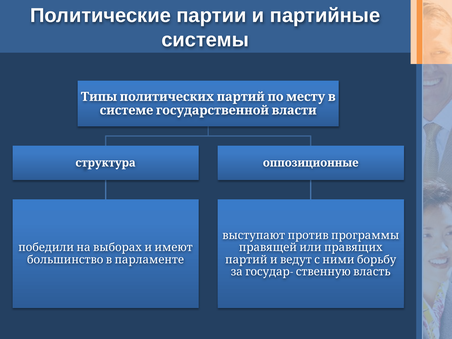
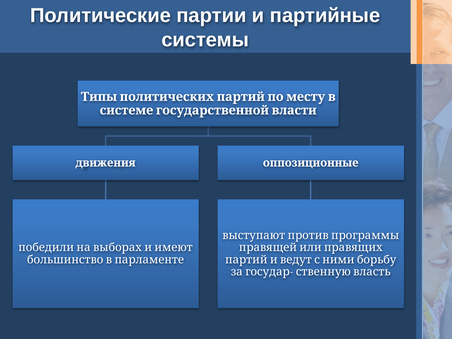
структура: структура -> движения (106, 163)
